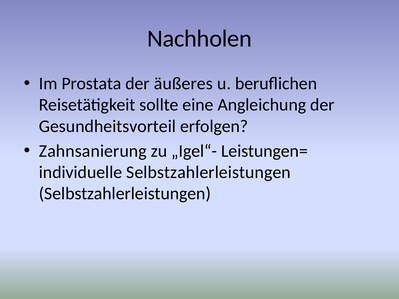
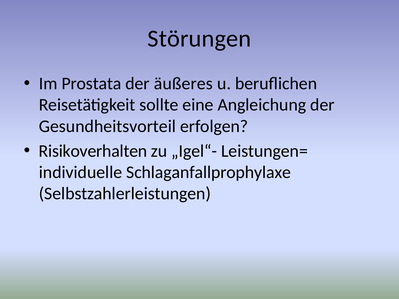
Nachholen: Nachholen -> Störungen (199, 39)
Zahnsanierung: Zahnsanierung -> Risikoverhalten (93, 151)
individuelle Selbstzahlerleistungen: Selbstzahlerleistungen -> Schlaganfallprophylaxe (209, 172)
